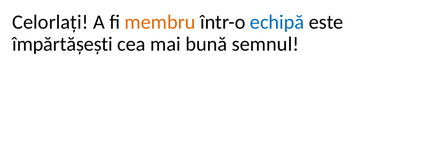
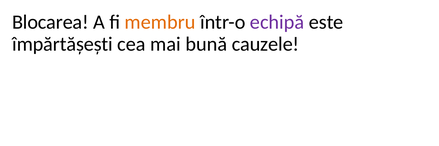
Celorlați: Celorlați -> Blocarea (50, 22)
echipă colour: blue -> purple (277, 22)
semnul: semnul -> cauzele (265, 44)
